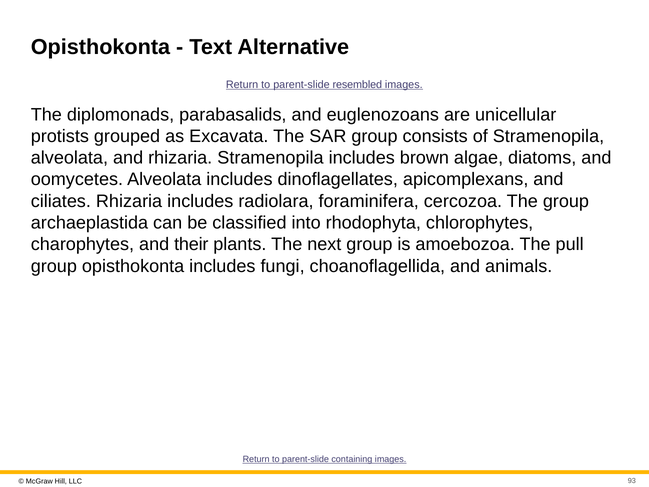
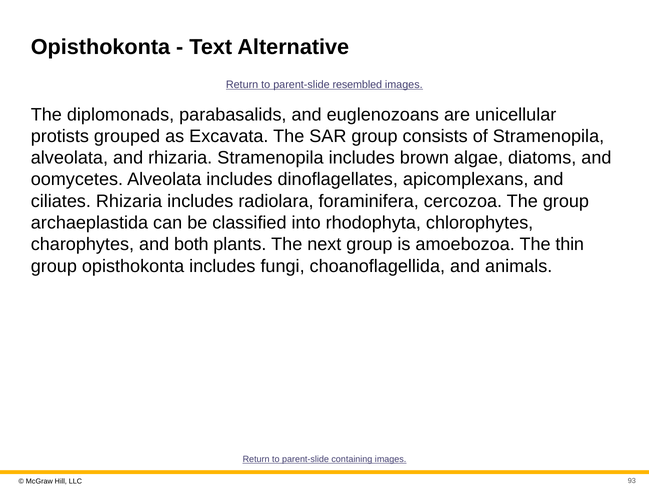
their: their -> both (191, 244)
pull: pull -> thin (570, 244)
